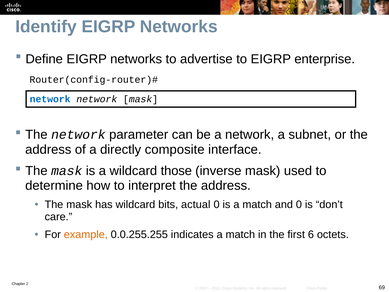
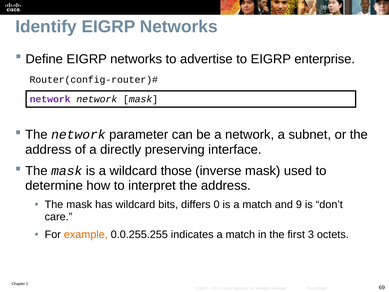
network colour: blue -> purple (50, 99)
composite: composite -> preserving (175, 149)
actual: actual -> differs (196, 204)
and 0: 0 -> 9 (299, 204)
6: 6 -> 3 (311, 234)
